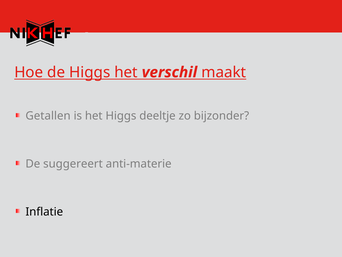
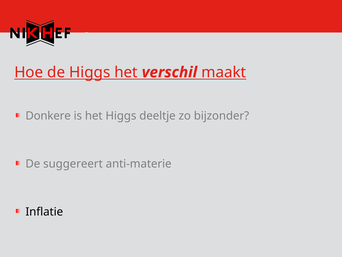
Getallen: Getallen -> Donkere (48, 116)
